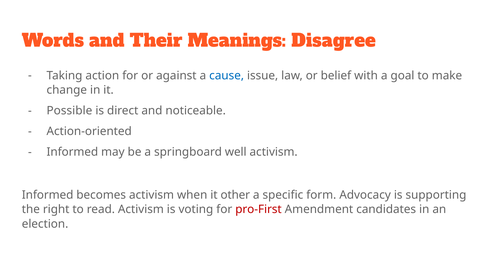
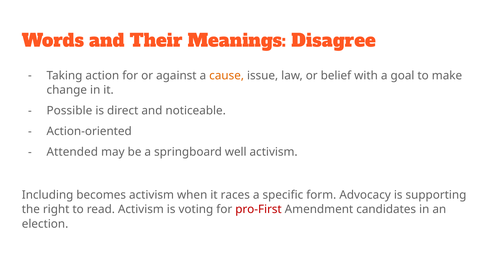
cause colour: blue -> orange (227, 76)
Informed: Informed -> Attended (72, 152)
Informed: Informed -> Including (48, 195)
other: other -> races (235, 195)
